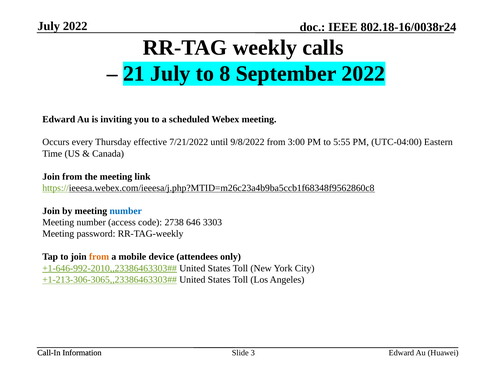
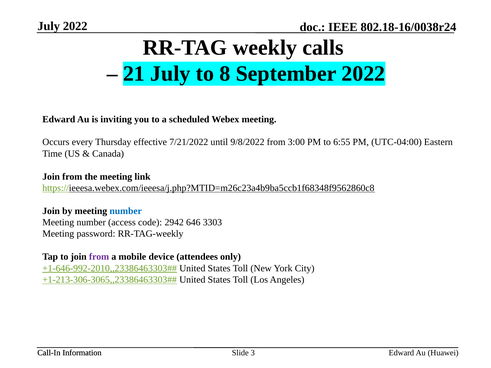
5:55: 5:55 -> 6:55 (342, 142)
2738: 2738 -> 2942 (174, 223)
from colour: orange -> purple (99, 257)
